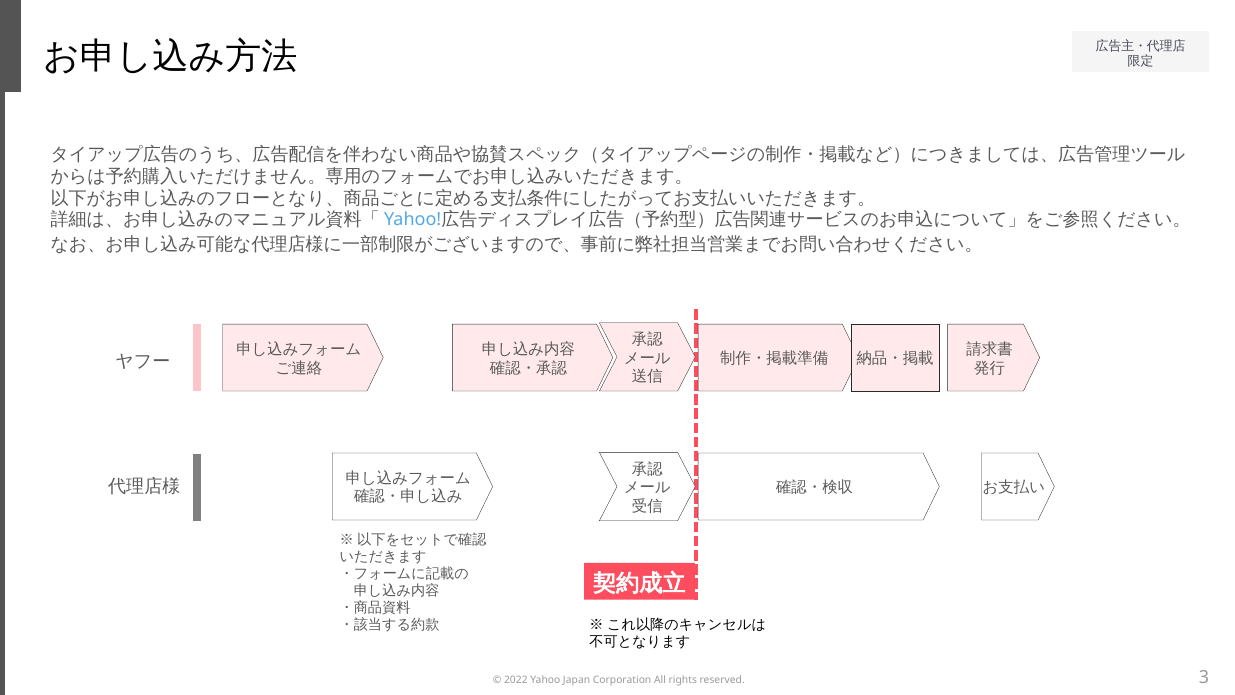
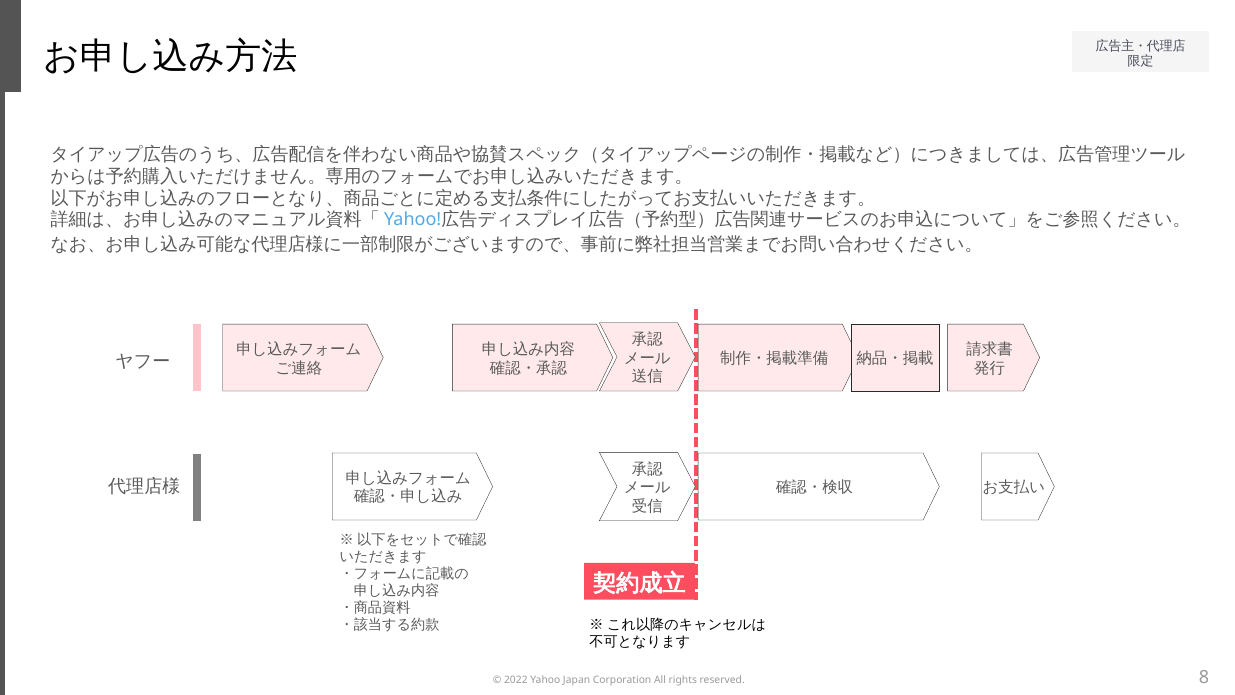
3: 3 -> 8 (1204, 678)
